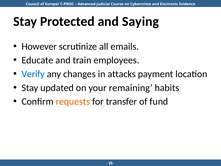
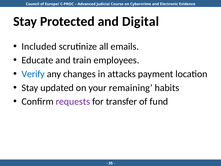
Saying: Saying -> Digital (141, 21)
However: However -> Included (39, 46)
requests colour: orange -> purple (73, 101)
